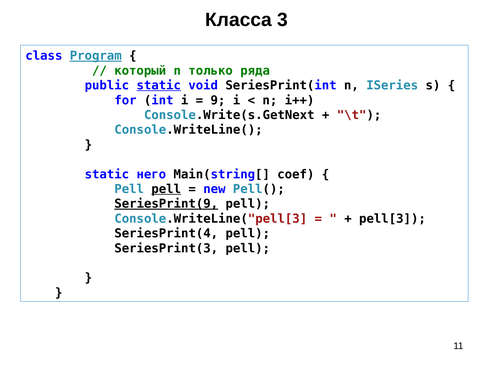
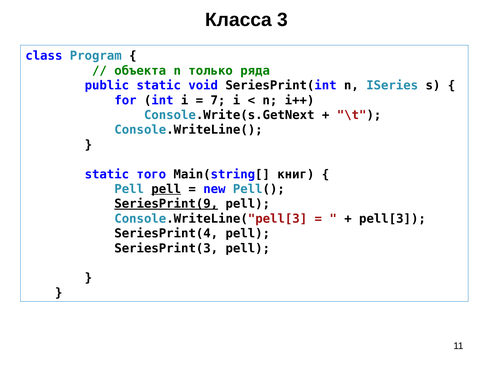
Program underline: present -> none (96, 56)
который: который -> объекта (140, 71)
static underline: present -> none (159, 85)
9: 9 -> 7 (218, 100)
него: него -> того (151, 174)
coef: coef -> книг (296, 174)
